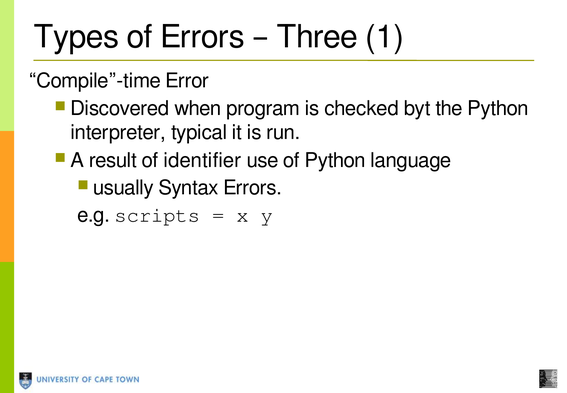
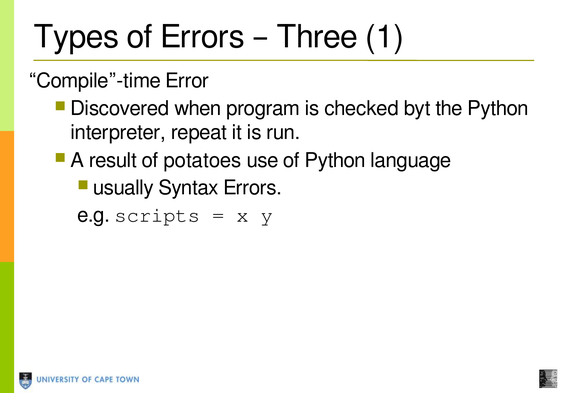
typical: typical -> repeat (199, 132)
identifier: identifier -> potatoes (202, 160)
